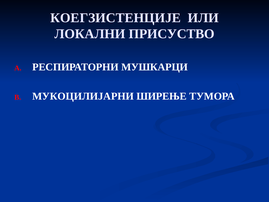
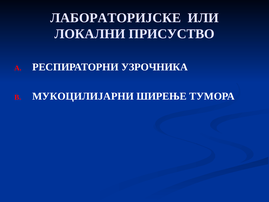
КОЕГЗИСТЕНЦИЈЕ: КОЕГЗИСТЕНЦИЈЕ -> ЛАБОРАТОРИЈСКЕ (116, 18)
МУШКАРЦИ: МУШКАРЦИ -> УЗРОЧНИКА (155, 67)
